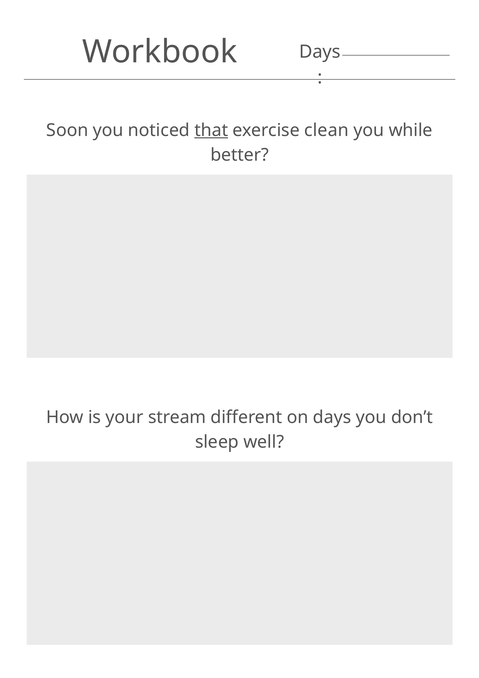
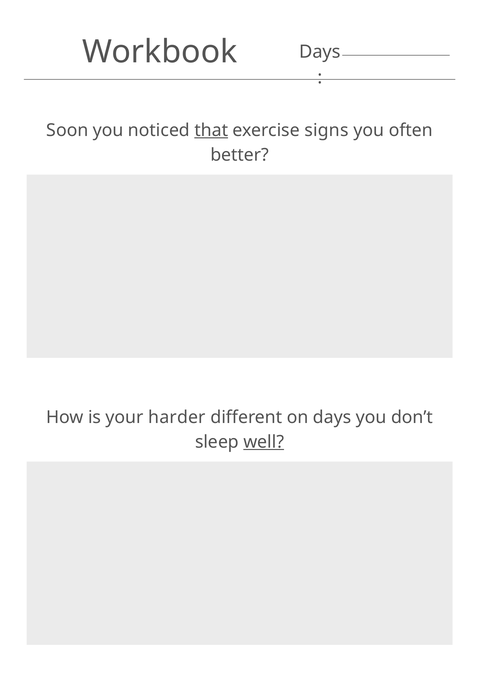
clean: clean -> signs (326, 130)
while: while -> often (411, 130)
stream: stream -> harder (177, 417)
well underline: none -> present (264, 442)
